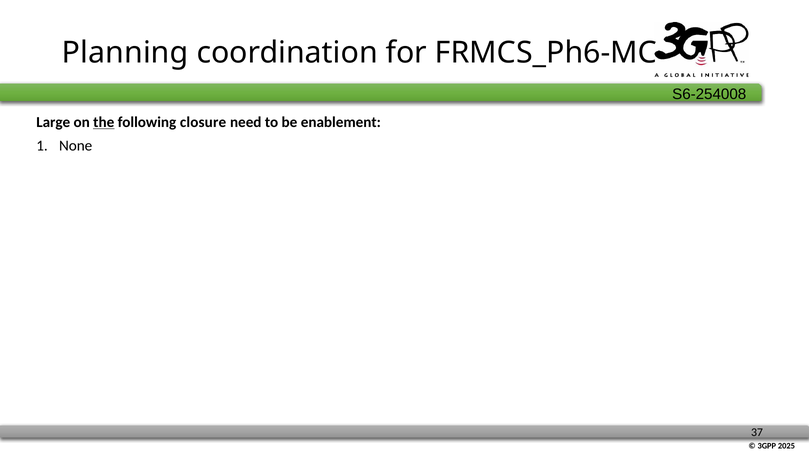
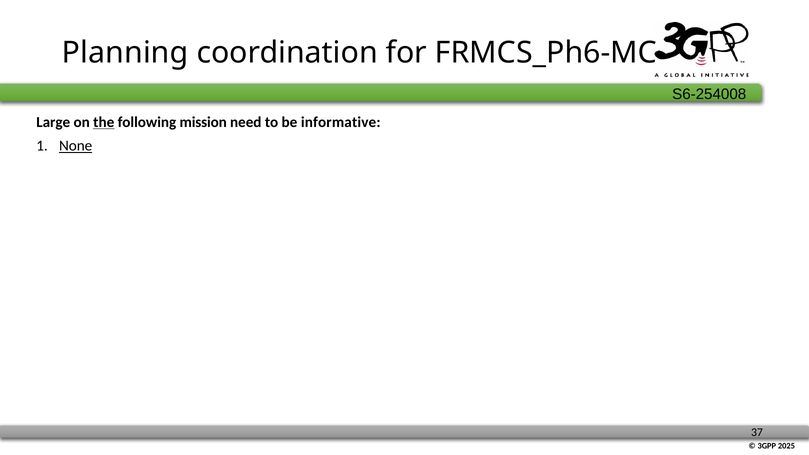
closure: closure -> mission (203, 122)
enablement: enablement -> informative (341, 122)
None underline: none -> present (76, 146)
